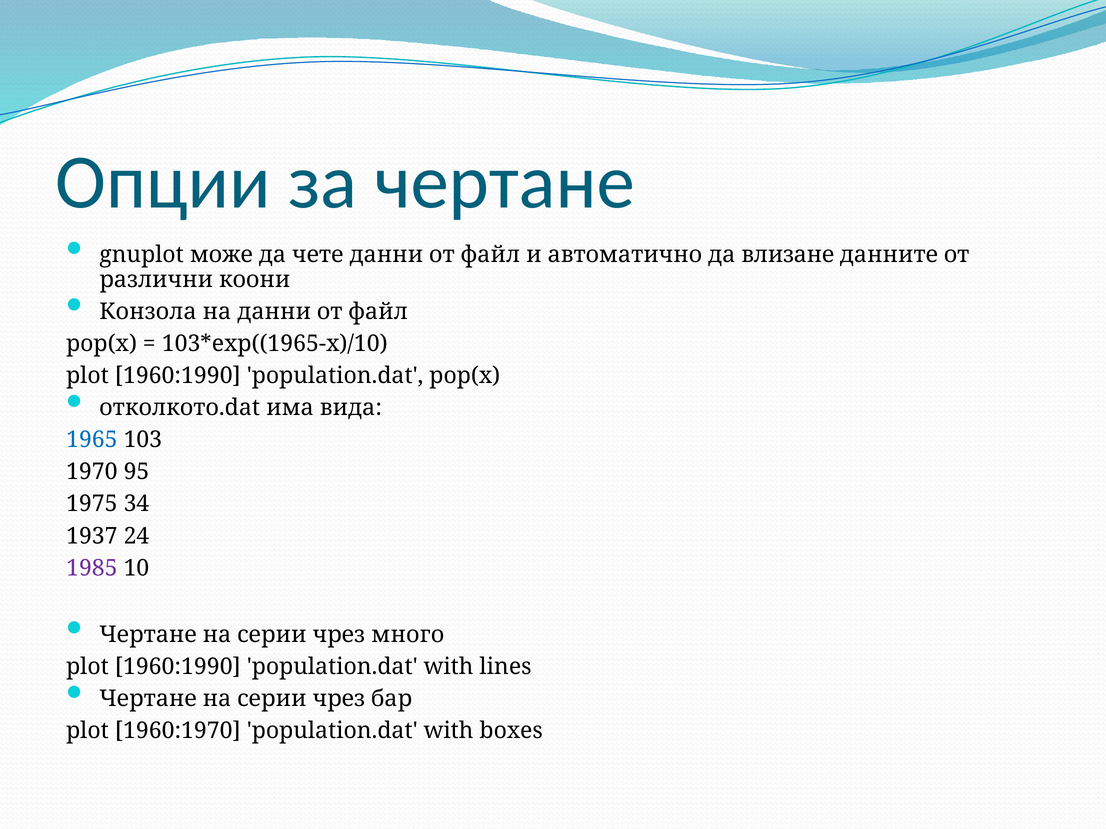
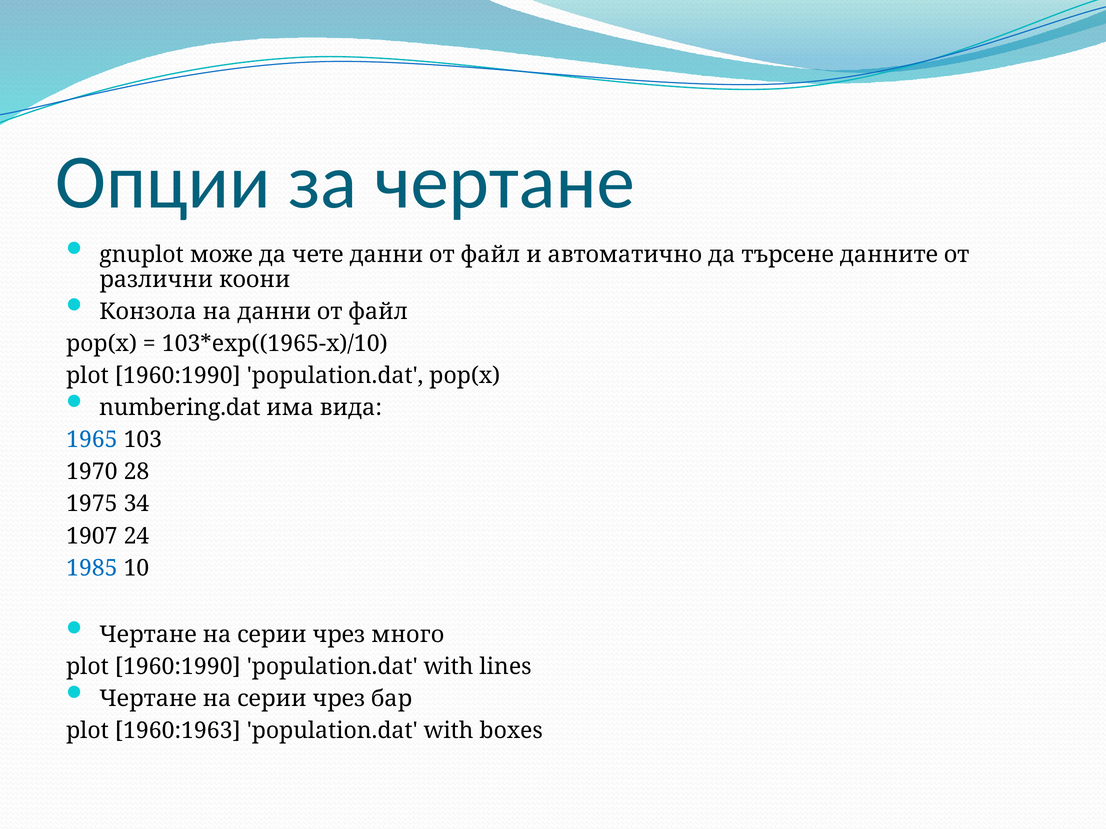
влизане: влизане -> търсене (788, 255)
отколкото.dat: отколкото.dat -> numbering.dat (180, 408)
95: 95 -> 28 (136, 472)
1937: 1937 -> 1907 (92, 536)
1985 colour: purple -> blue (92, 568)
1960:1970: 1960:1970 -> 1960:1963 (178, 731)
